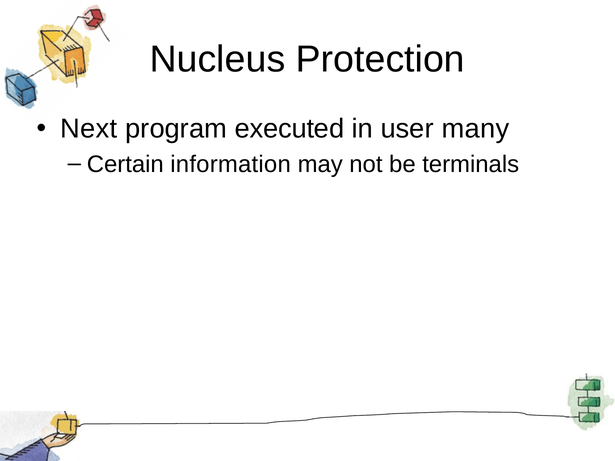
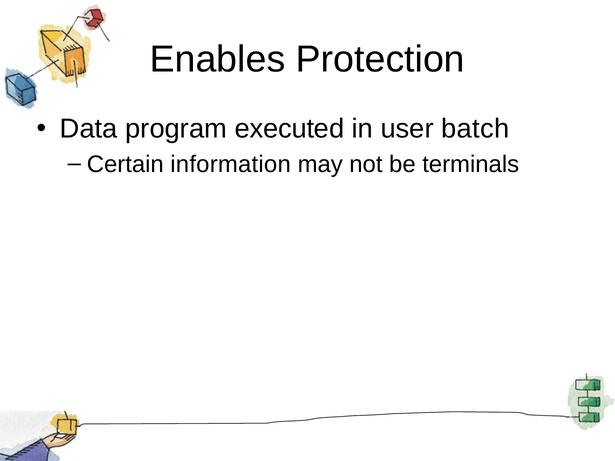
Nucleus: Nucleus -> Enables (218, 60)
Next: Next -> Data (89, 129)
many: many -> batch (475, 129)
